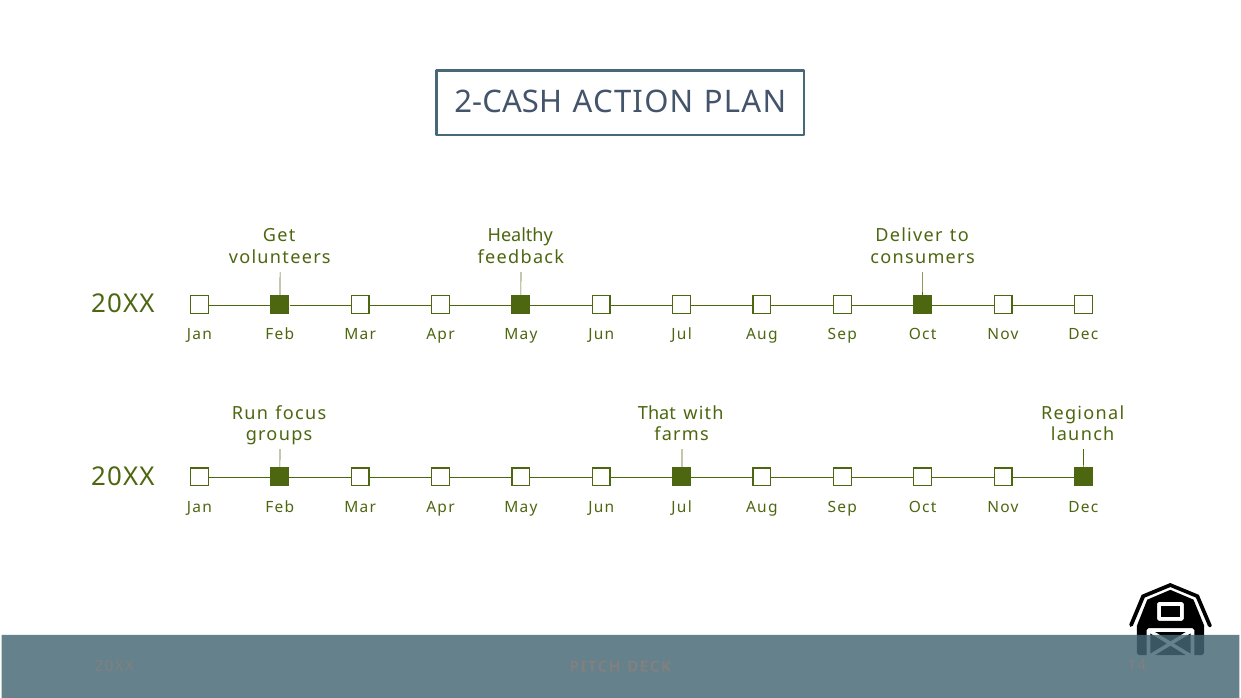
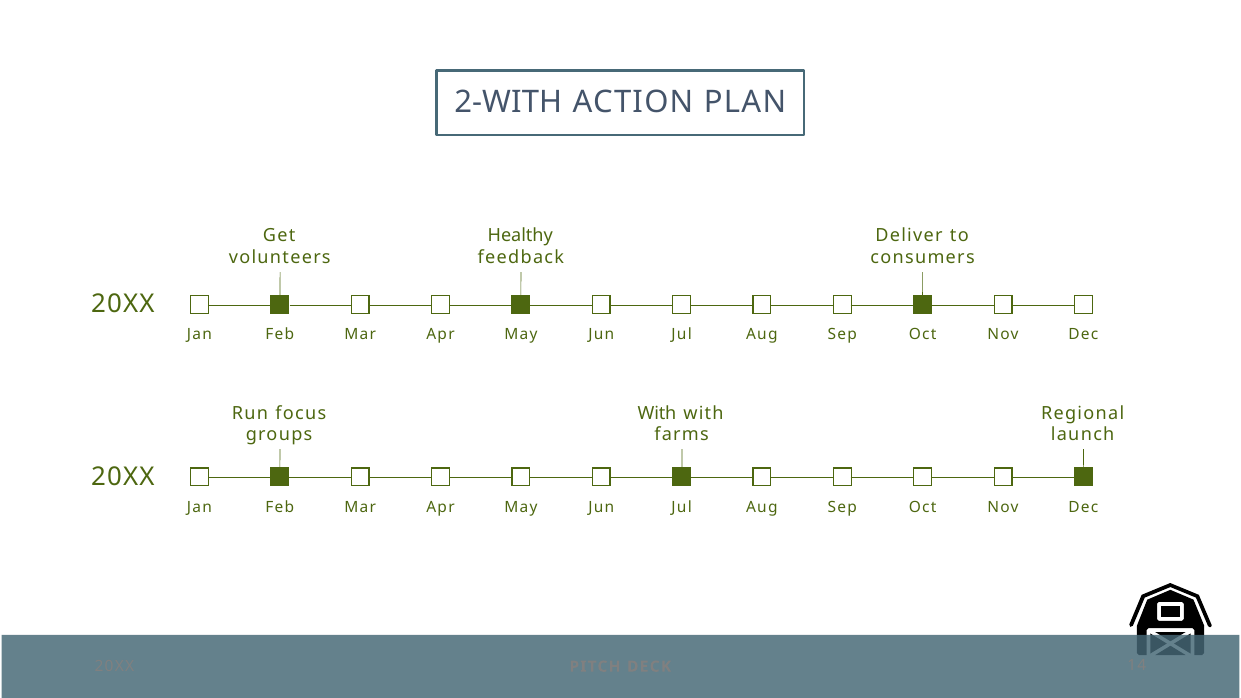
2-CASH: 2-CASH -> 2-WITH (508, 103)
That: That -> With (657, 413)
